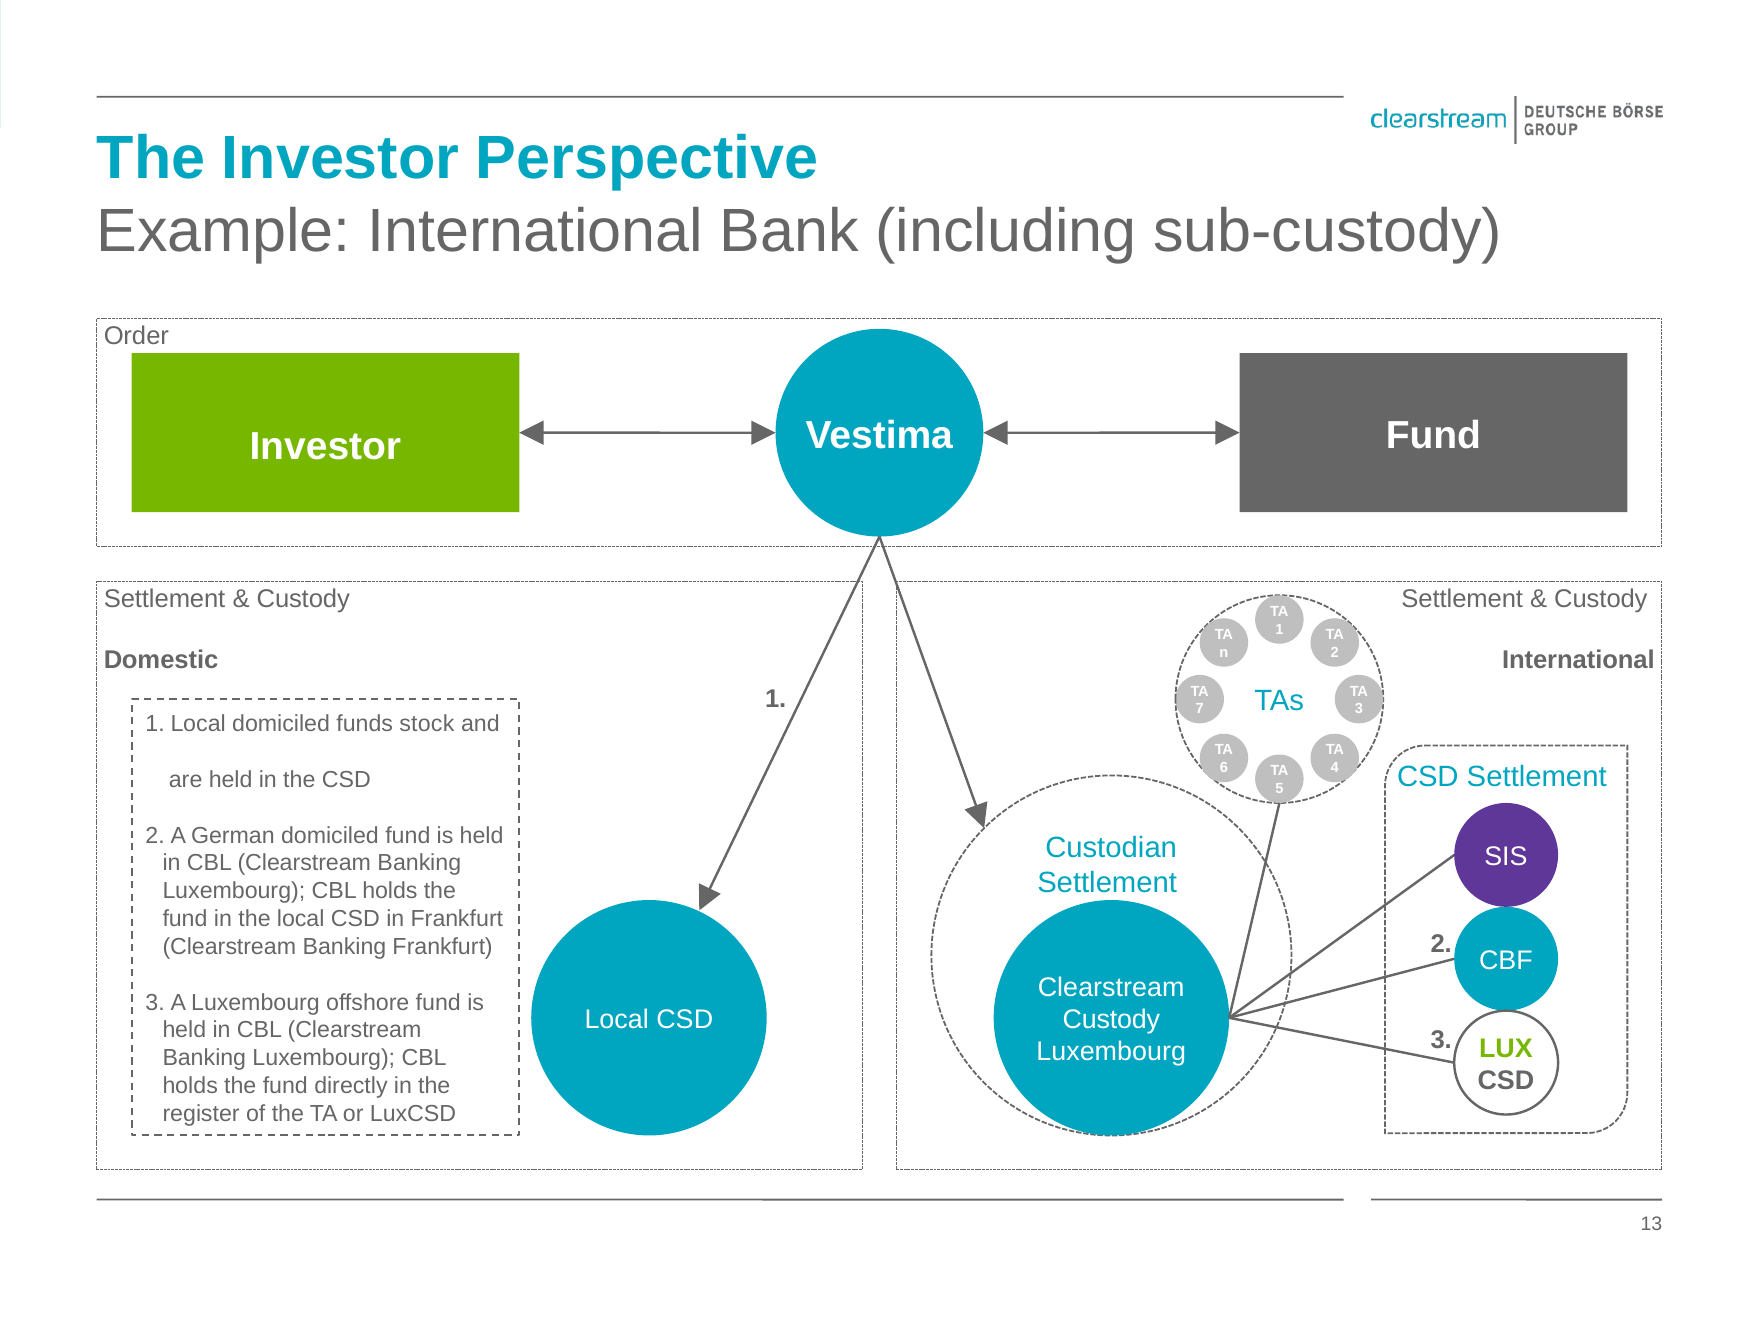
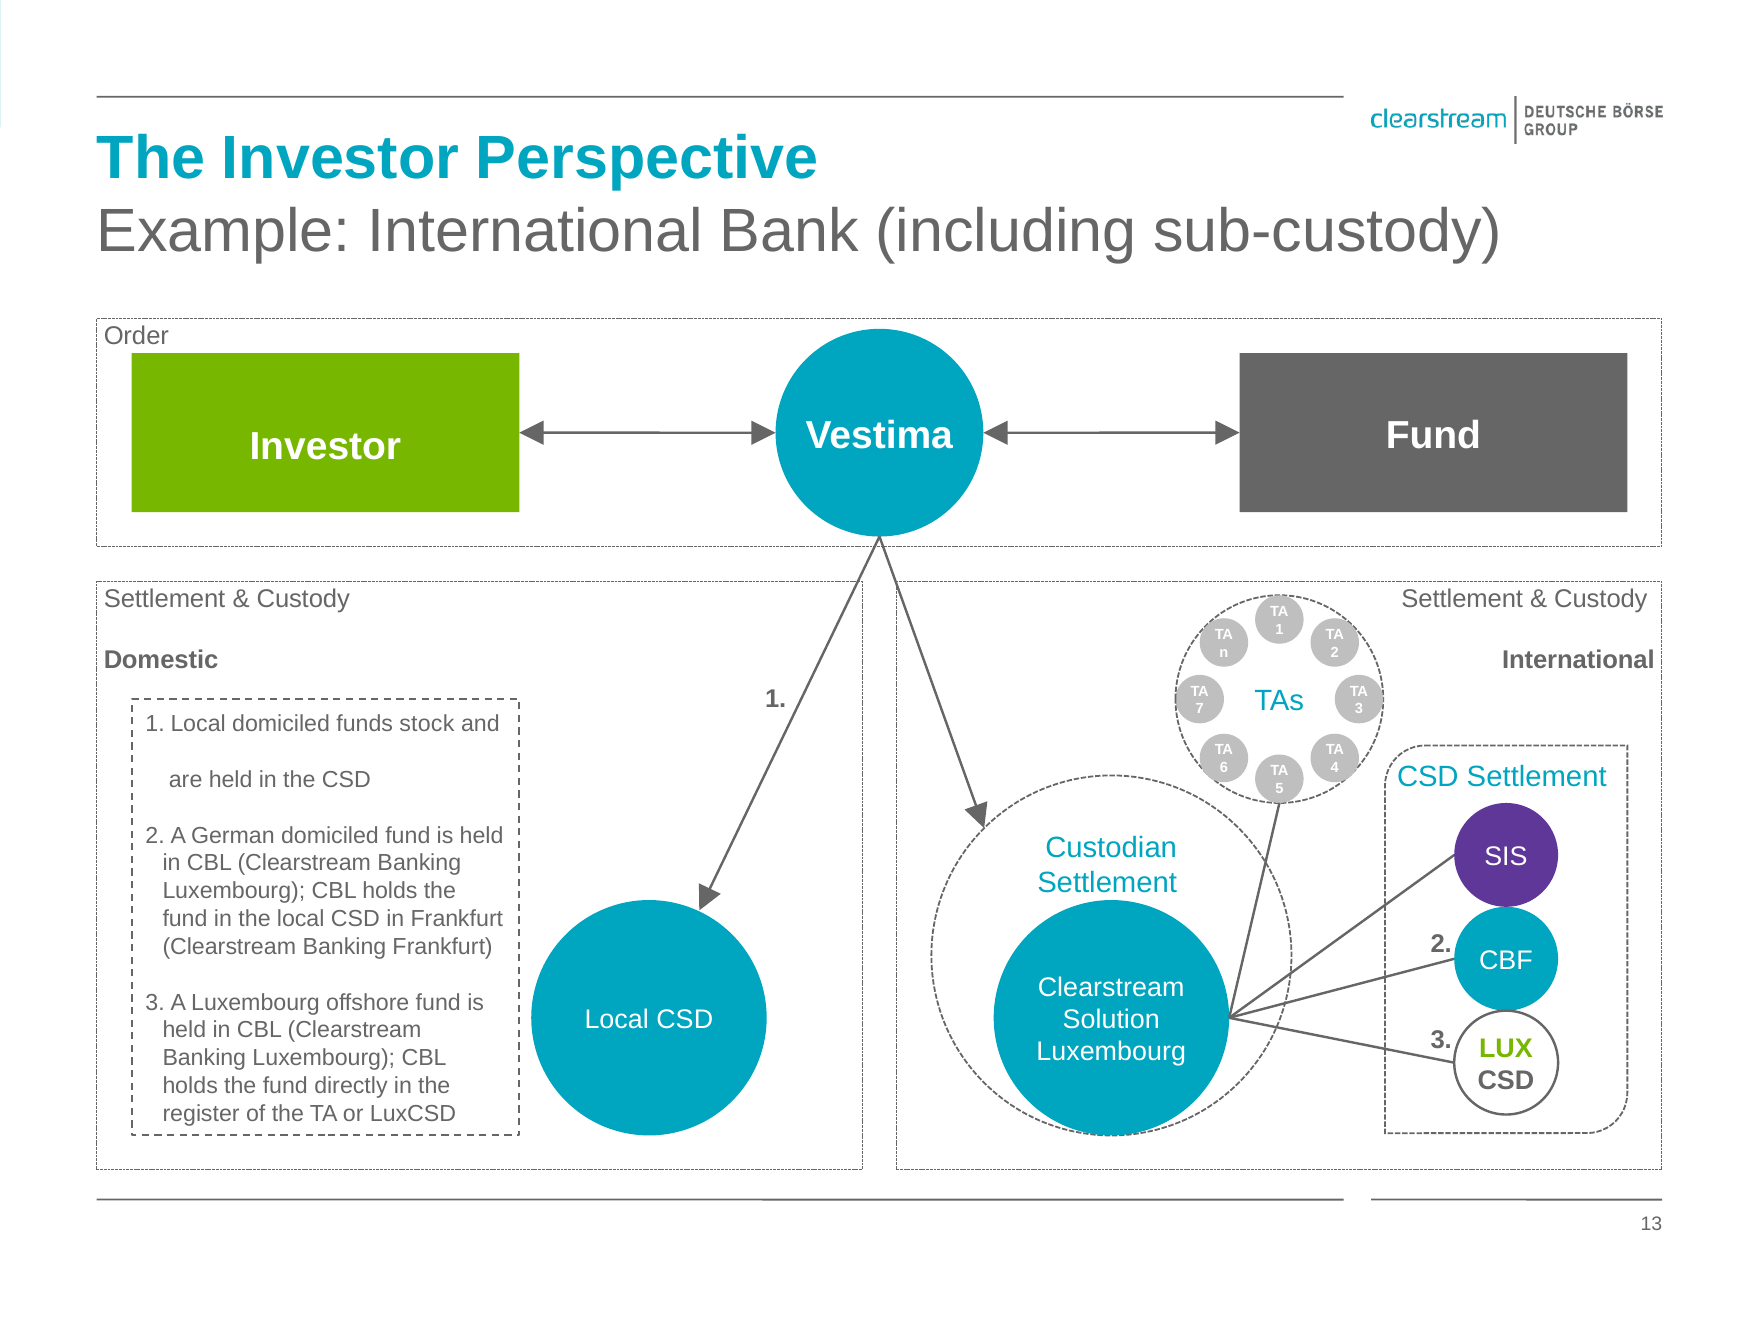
Custody: Custody -> Solution (1111, 1020)
